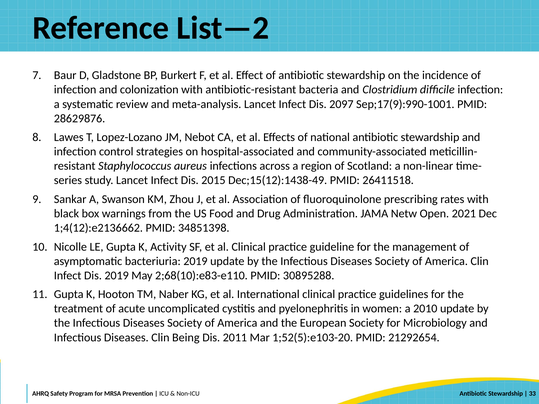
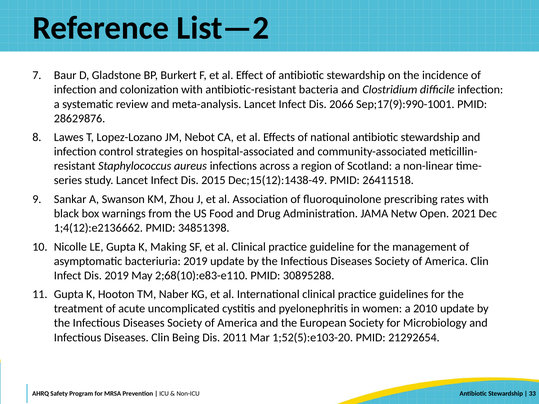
2097: 2097 -> 2066 (341, 104)
Activity: Activity -> Making (168, 247)
